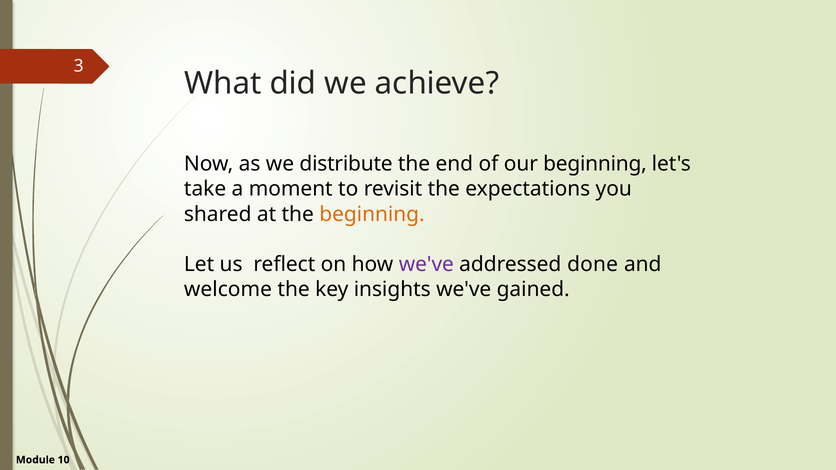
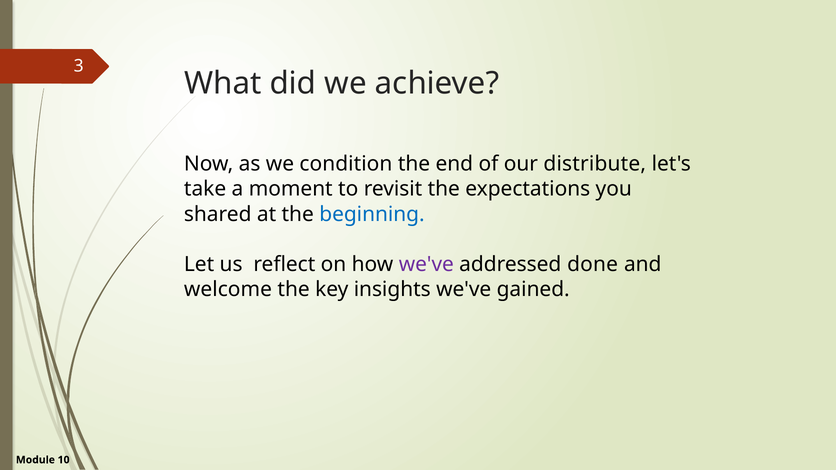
distribute: distribute -> condition (346, 164)
our beginning: beginning -> distribute (595, 164)
beginning colour: orange -> blue (372, 214)
